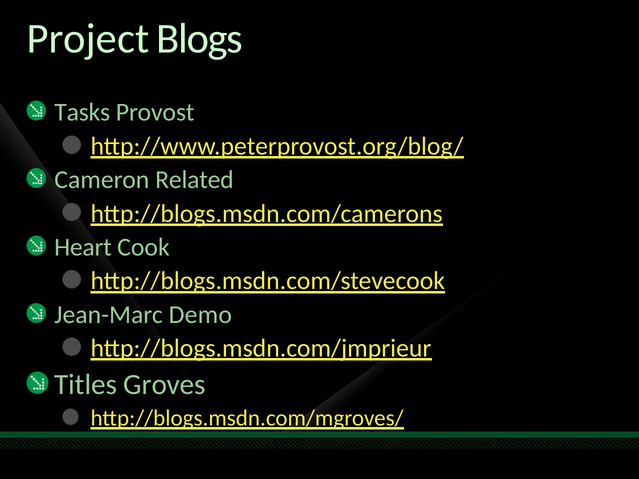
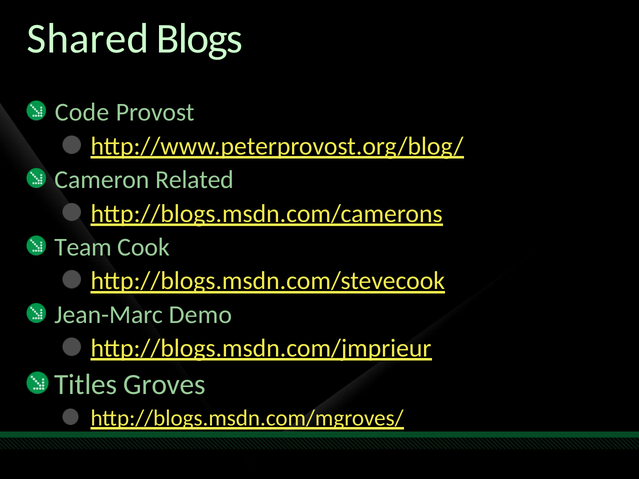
Project: Project -> Shared (88, 39)
Tasks: Tasks -> Code (82, 112)
Heart: Heart -> Team (83, 247)
